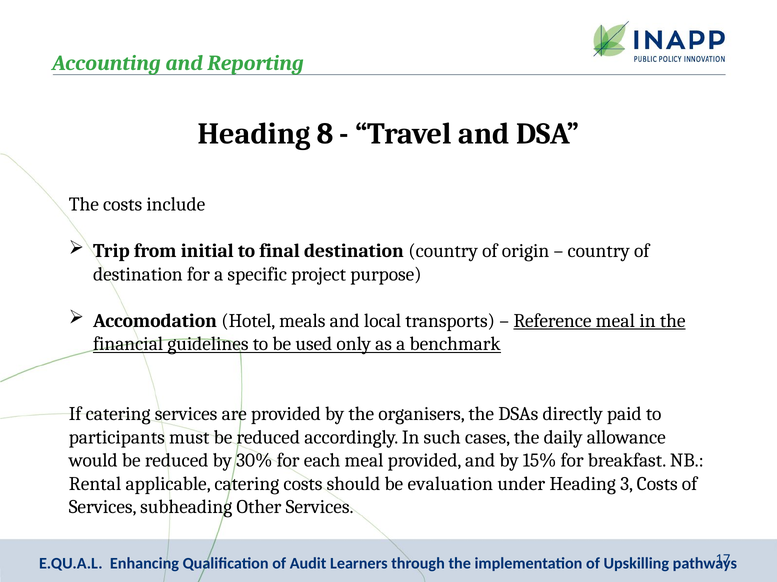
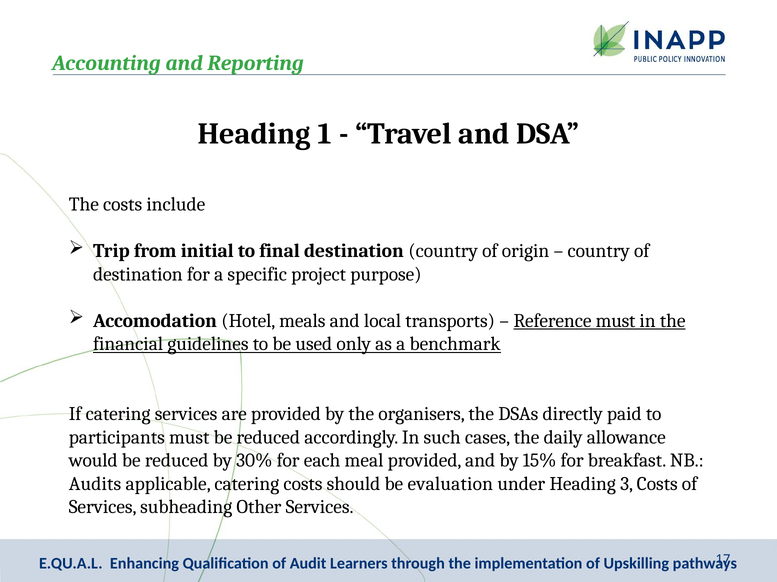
8: 8 -> 1 (325, 134)
Reference meal: meal -> must (616, 321)
Rental: Rental -> Audits (95, 484)
